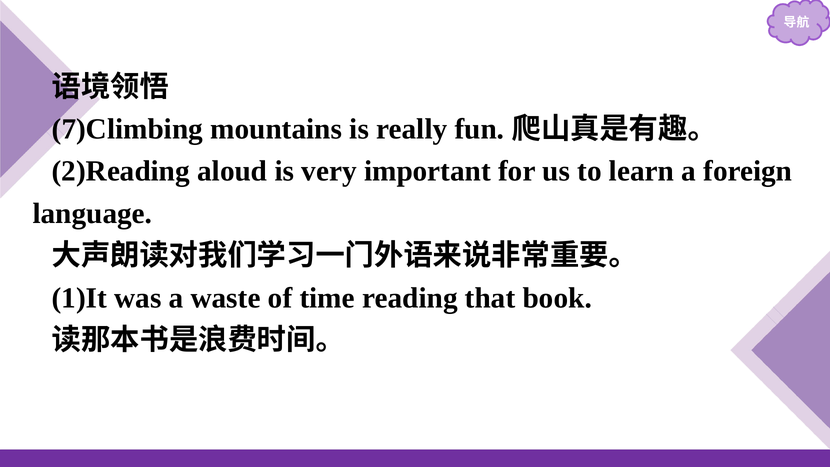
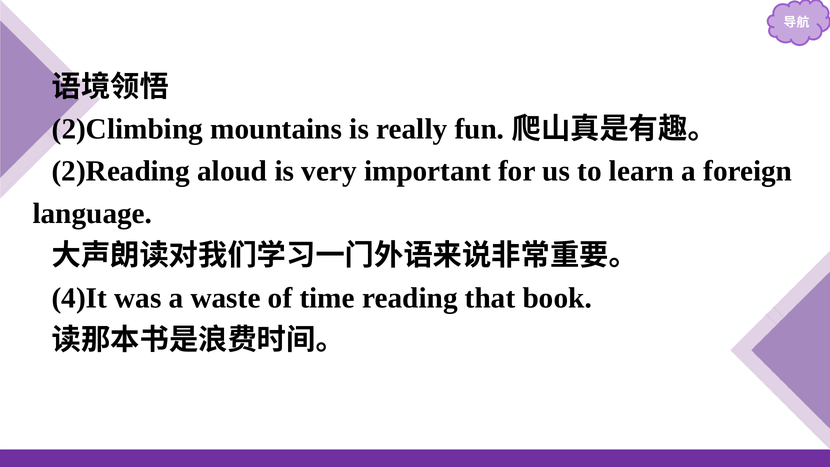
7)Climbing: 7)Climbing -> 2)Climbing (127, 129)
1)It: 1)It -> 4)It (79, 298)
